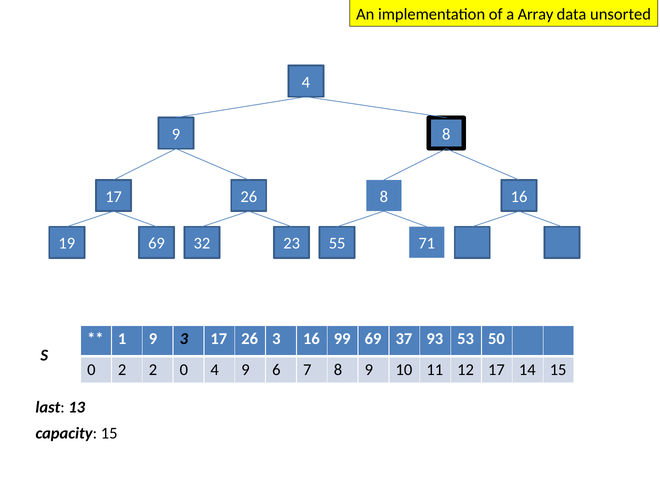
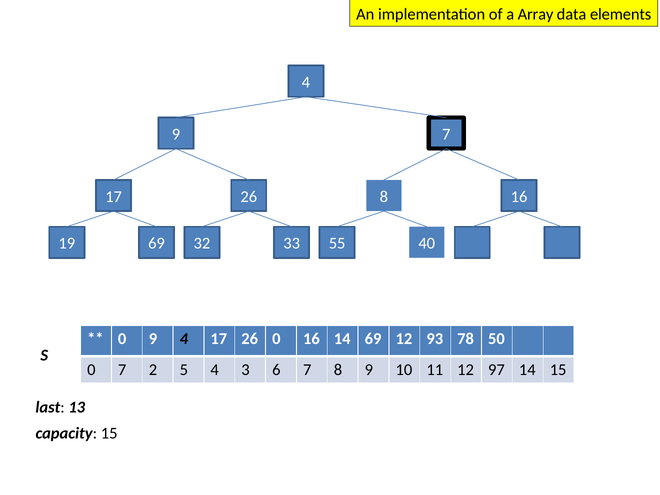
unsorted: unsorted -> elements (621, 14)
9 8: 8 -> 7 (446, 134)
23: 23 -> 33 (292, 243)
71: 71 -> 40 (427, 243)
1: 1 -> 0 (122, 339)
9 3: 3 -> 4 (184, 339)
26 3: 3 -> 0 (276, 339)
16 99: 99 -> 14 (342, 339)
69 37: 37 -> 12 (404, 339)
53: 53 -> 78 (466, 339)
0 2: 2 -> 7 (122, 370)
2 0: 0 -> 5 (184, 370)
9: 9 -> 3 (246, 370)
12 17: 17 -> 97 (496, 370)
